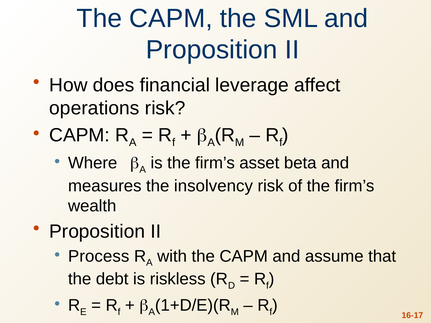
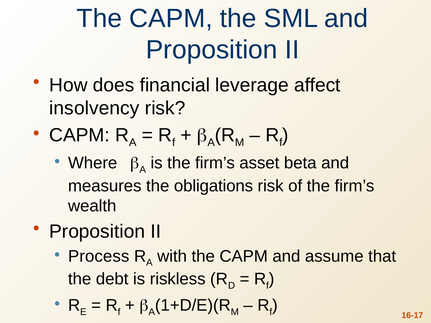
operations: operations -> insolvency (94, 108)
insolvency: insolvency -> obligations (214, 186)
